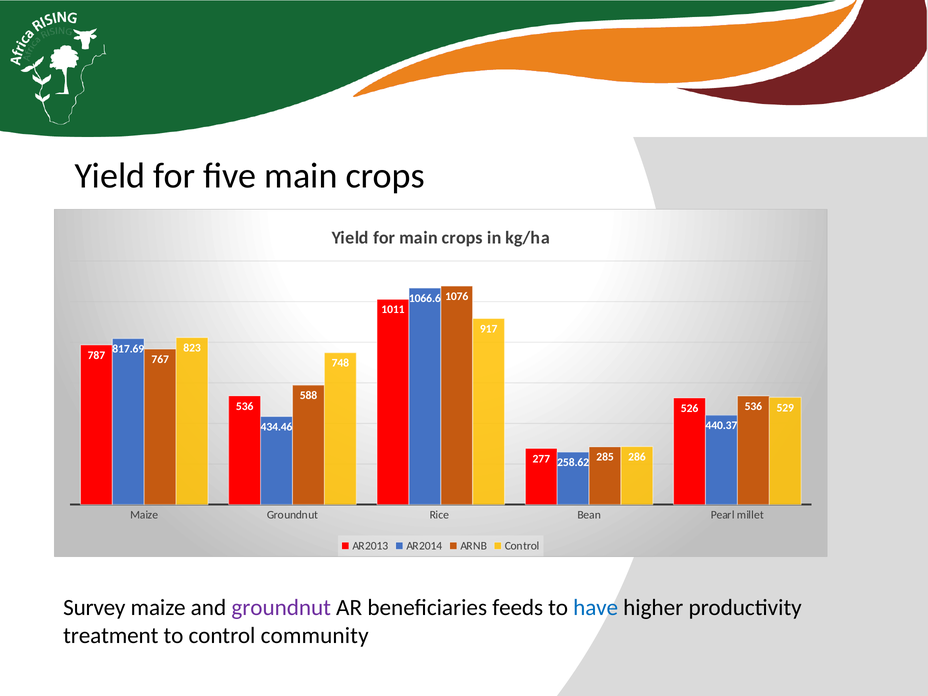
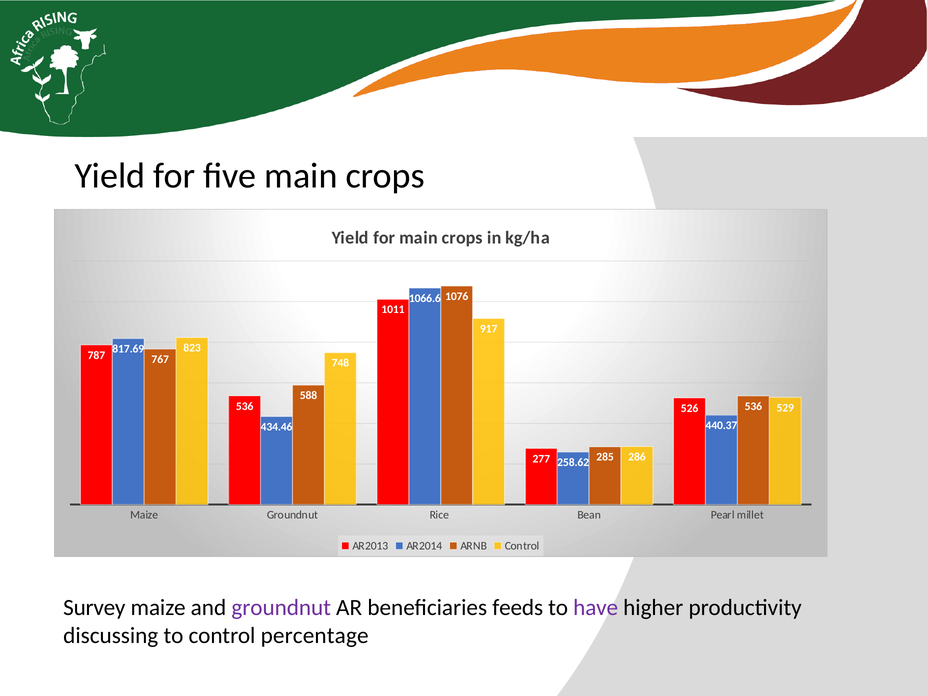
have colour: blue -> purple (596, 608)
treatment: treatment -> discussing (111, 636)
community: community -> percentage (315, 636)
